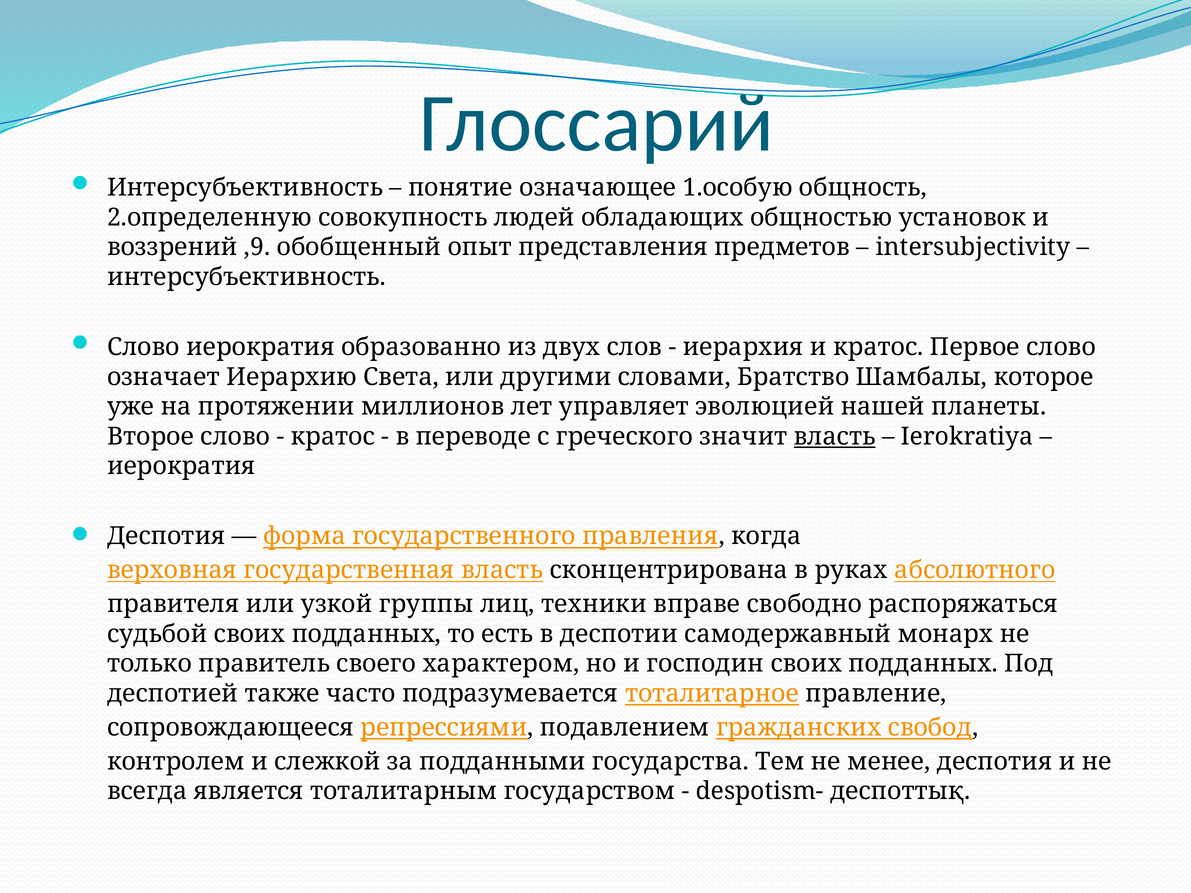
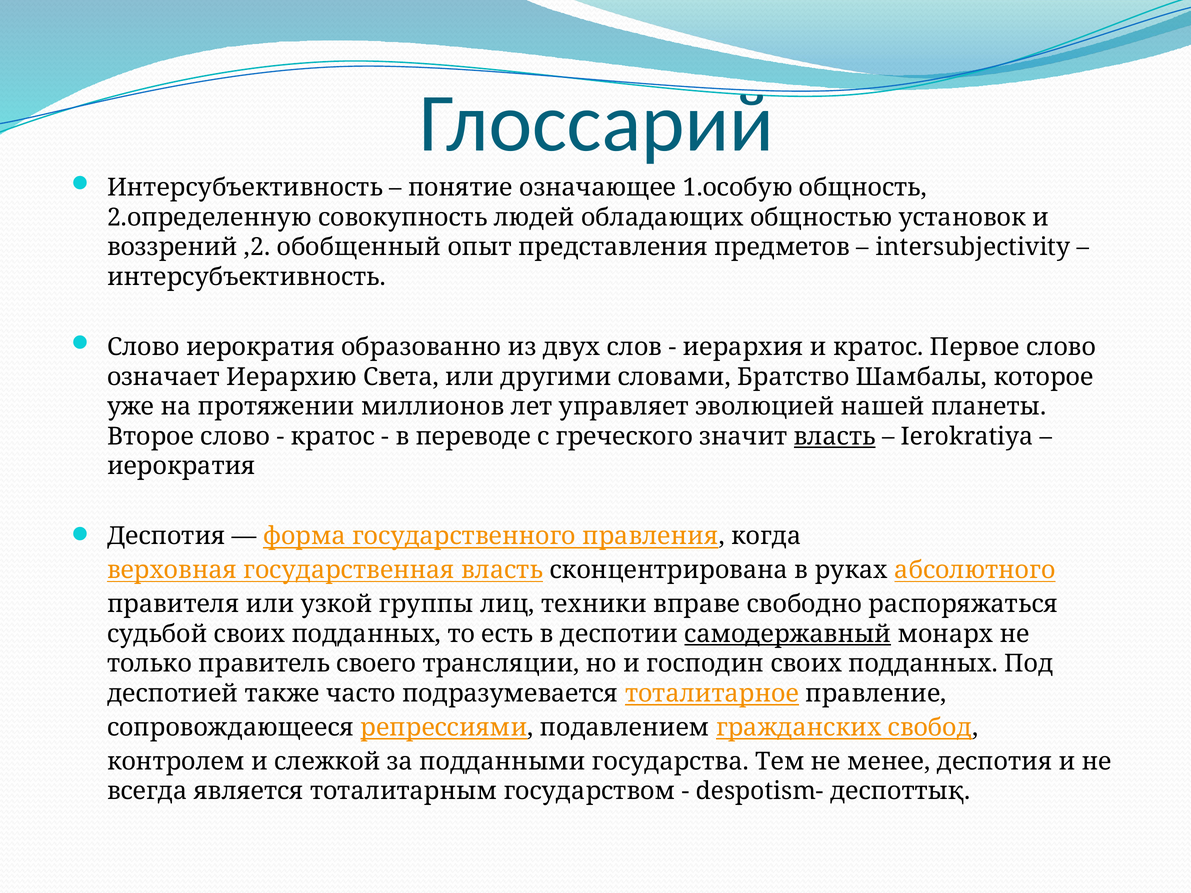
,9: ,9 -> ,2 (257, 247)
самодержавный underline: none -> present (788, 634)
характером: характером -> трансляции (501, 664)
